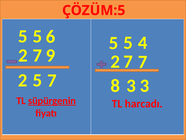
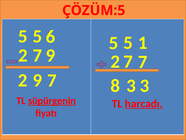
4: 4 -> 1 (143, 43)
5: 5 -> 9 (37, 80)
harcadı underline: none -> present (144, 103)
